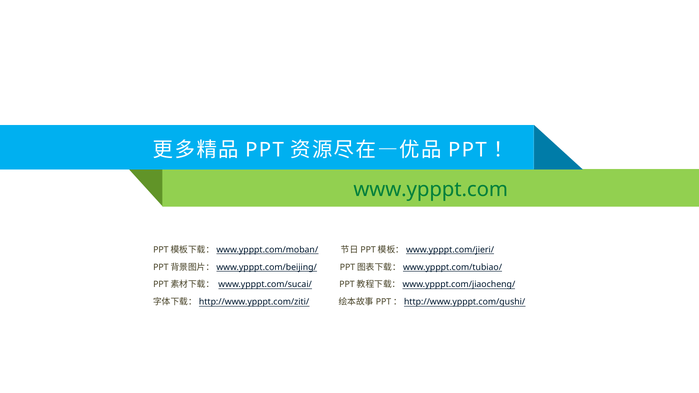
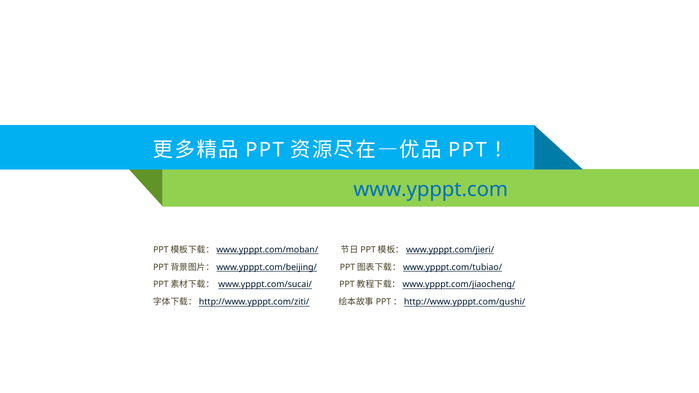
www.ypppt.com colour: green -> blue (431, 189)
